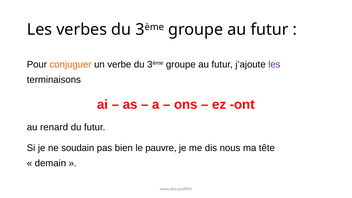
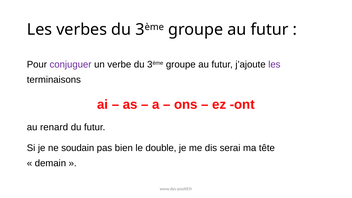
conjuguer colour: orange -> purple (71, 64)
pauvre: pauvre -> double (161, 148)
nous: nous -> serai (230, 148)
